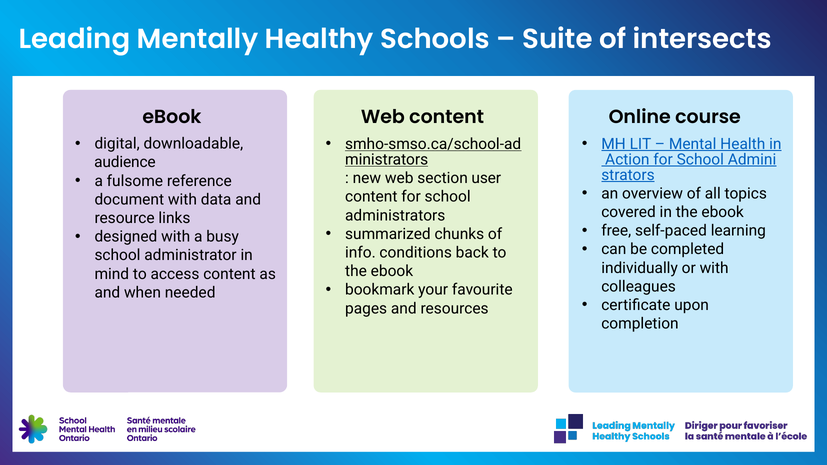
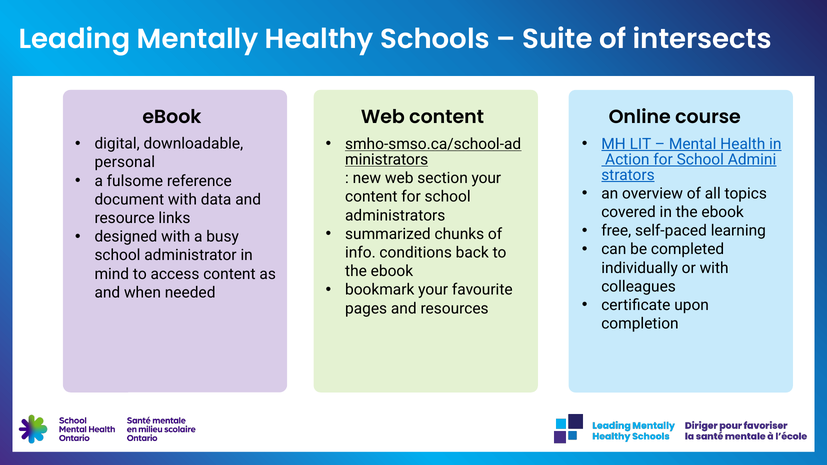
audience: audience -> personal (125, 162)
section user: user -> your (486, 178)
